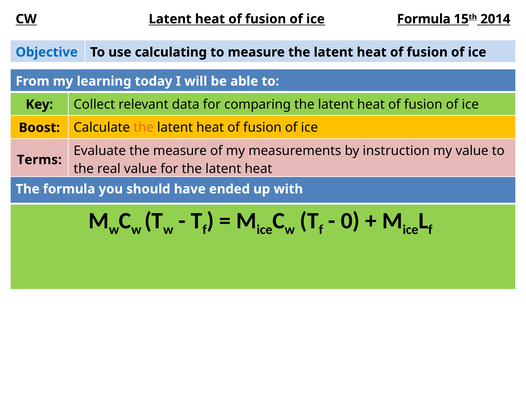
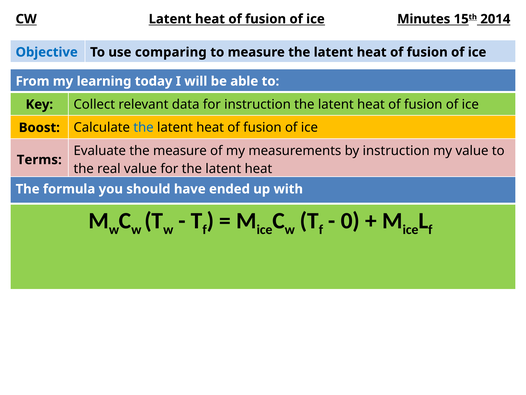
ice Formula: Formula -> Minutes (424, 19)
calculating: calculating -> comparing (171, 52)
for comparing: comparing -> instruction (258, 104)
the colour: orange -> blue (143, 127)
